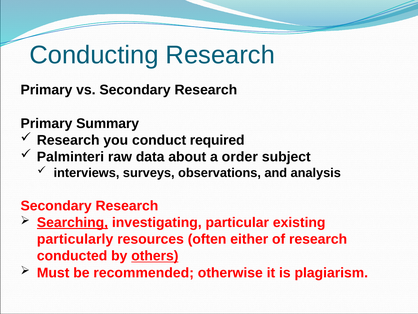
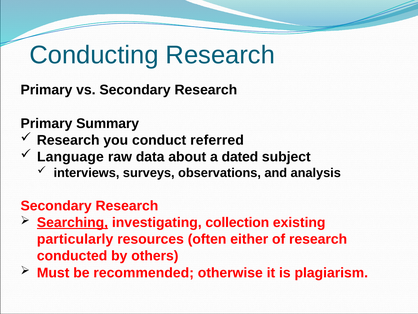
required: required -> referred (217, 140)
Palminteri: Palminteri -> Language (70, 157)
order: order -> dated (240, 157)
particular: particular -> collection (237, 222)
others underline: present -> none (155, 256)
